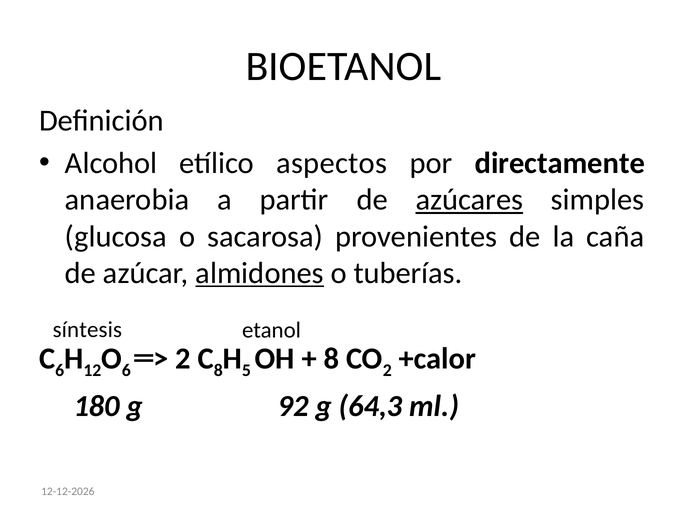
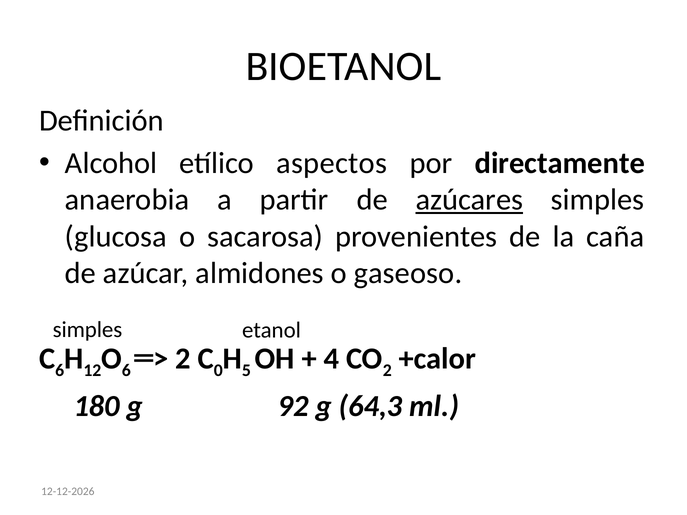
almidones underline: present -> none (260, 273)
tuberías: tuberías -> gaseoso (408, 273)
síntesis: síntesis -> simples (87, 330)
8: 8 -> 0 (218, 371)
8: 8 -> 4 (331, 359)
